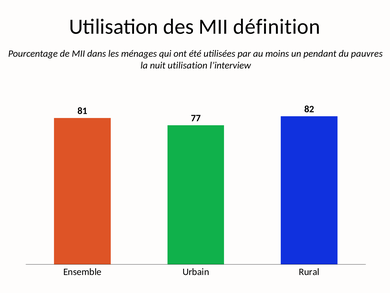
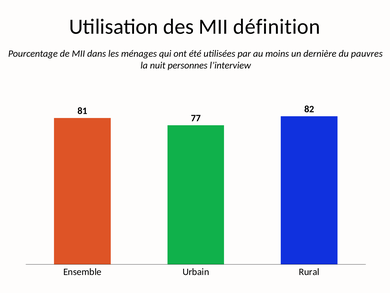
pendant: pendant -> dernière (320, 53)
nuit utilisation: utilisation -> personnes (188, 65)
